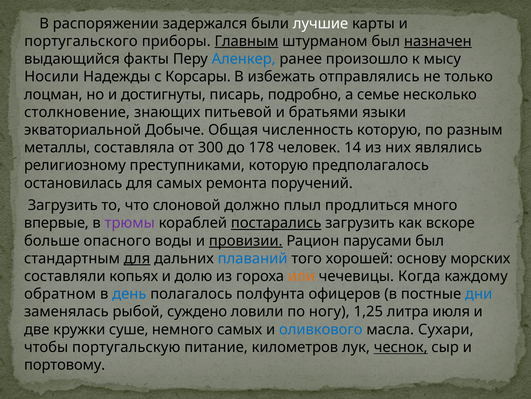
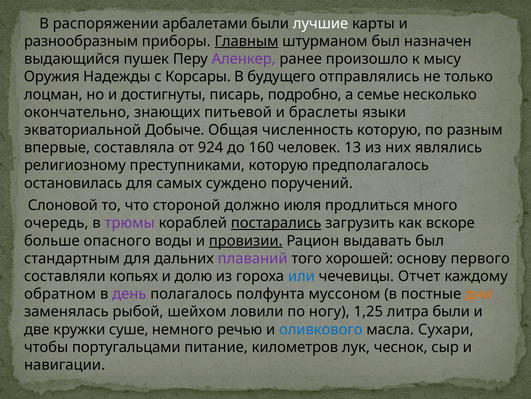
задержался: задержался -> арбалетами (205, 23)
португальского: португальского -> разнообразным (81, 41)
назначен underline: present -> none (438, 41)
факты: факты -> пушек (146, 59)
Аленкер colour: blue -> purple (244, 59)
Носили: Носили -> Оружия (52, 77)
избежать: избежать -> будущего (281, 77)
столкновение: столкновение -> окончательно (77, 112)
братьями: братьями -> браслеты (323, 112)
металлы: металлы -> впервые (57, 147)
300: 300 -> 924 (210, 147)
178: 178 -> 160 (261, 147)
14: 14 -> 13 (353, 147)
ремонта: ремонта -> суждено (236, 183)
Загрузить: Загрузить -> Слоновой (63, 205)
слоновой: слоновой -> стороной (187, 205)
плыл: плыл -> июля (302, 205)
впервые: впервые -> очередь (56, 223)
парусами: парусами -> выдавать (377, 240)
для underline: present -> none (137, 258)
плаваний colour: blue -> purple (253, 258)
морских: морских -> первого (480, 258)
или colour: orange -> blue (301, 276)
Когда: Когда -> Отчет (419, 276)
день colour: blue -> purple (129, 293)
офицеров: офицеров -> муссоном (344, 293)
дни colour: blue -> orange (479, 293)
суждено: суждено -> шейхом (197, 311)
литра июля: июля -> были (451, 311)
немного самых: самых -> речью (240, 329)
португальскую: португальскую -> португальцами (126, 347)
чеснок underline: present -> none (401, 347)
портовому: портовому -> навигации (65, 364)
